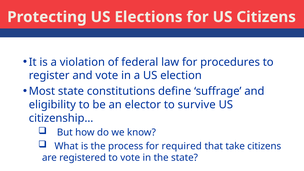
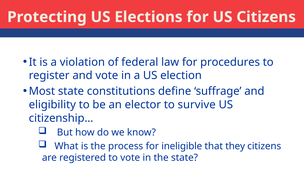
required: required -> ineligible (182, 146)
take: take -> they (235, 146)
